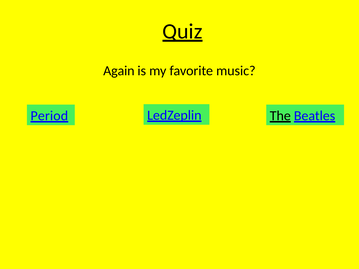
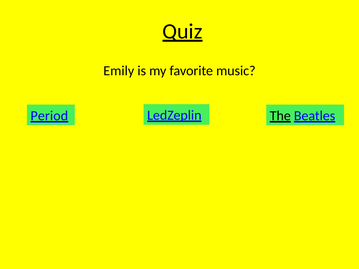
Again: Again -> Emily (119, 71)
